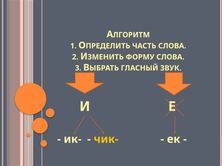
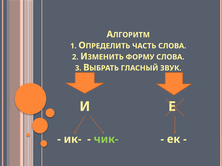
чик- colour: yellow -> light green (106, 140)
